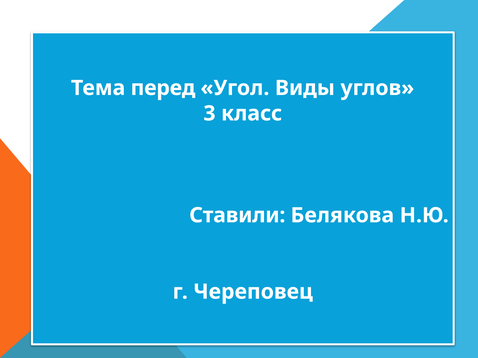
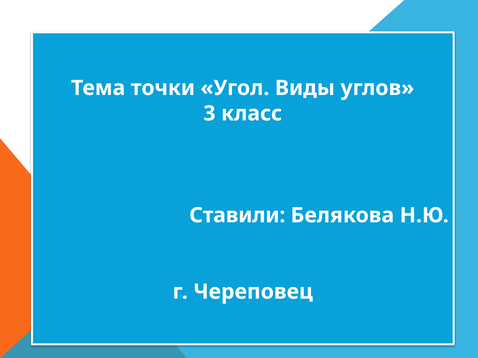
перед: перед -> точки (163, 88)
